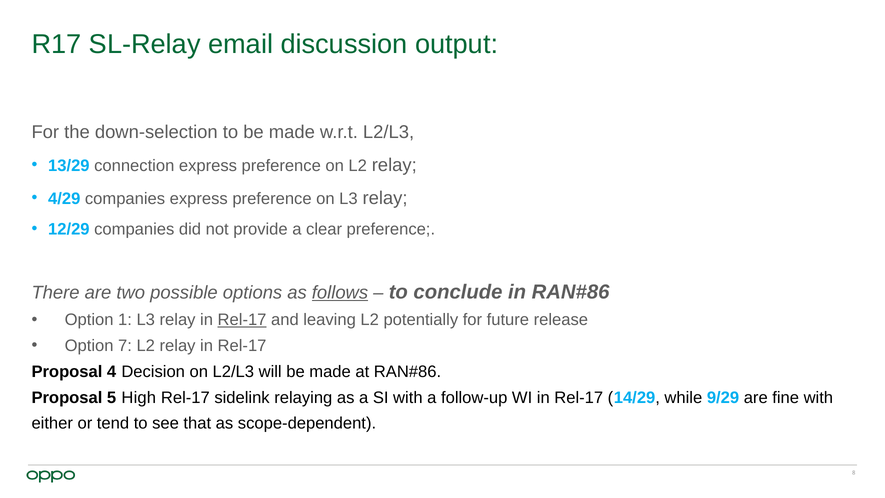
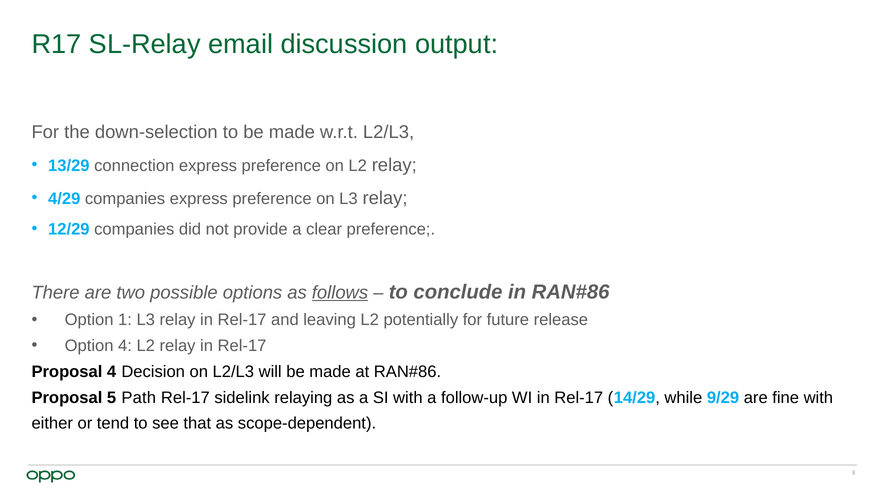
Rel-17 underline: present -> none (242, 320)
Option 7: 7 -> 4 (125, 346)
High: High -> Path (139, 397)
